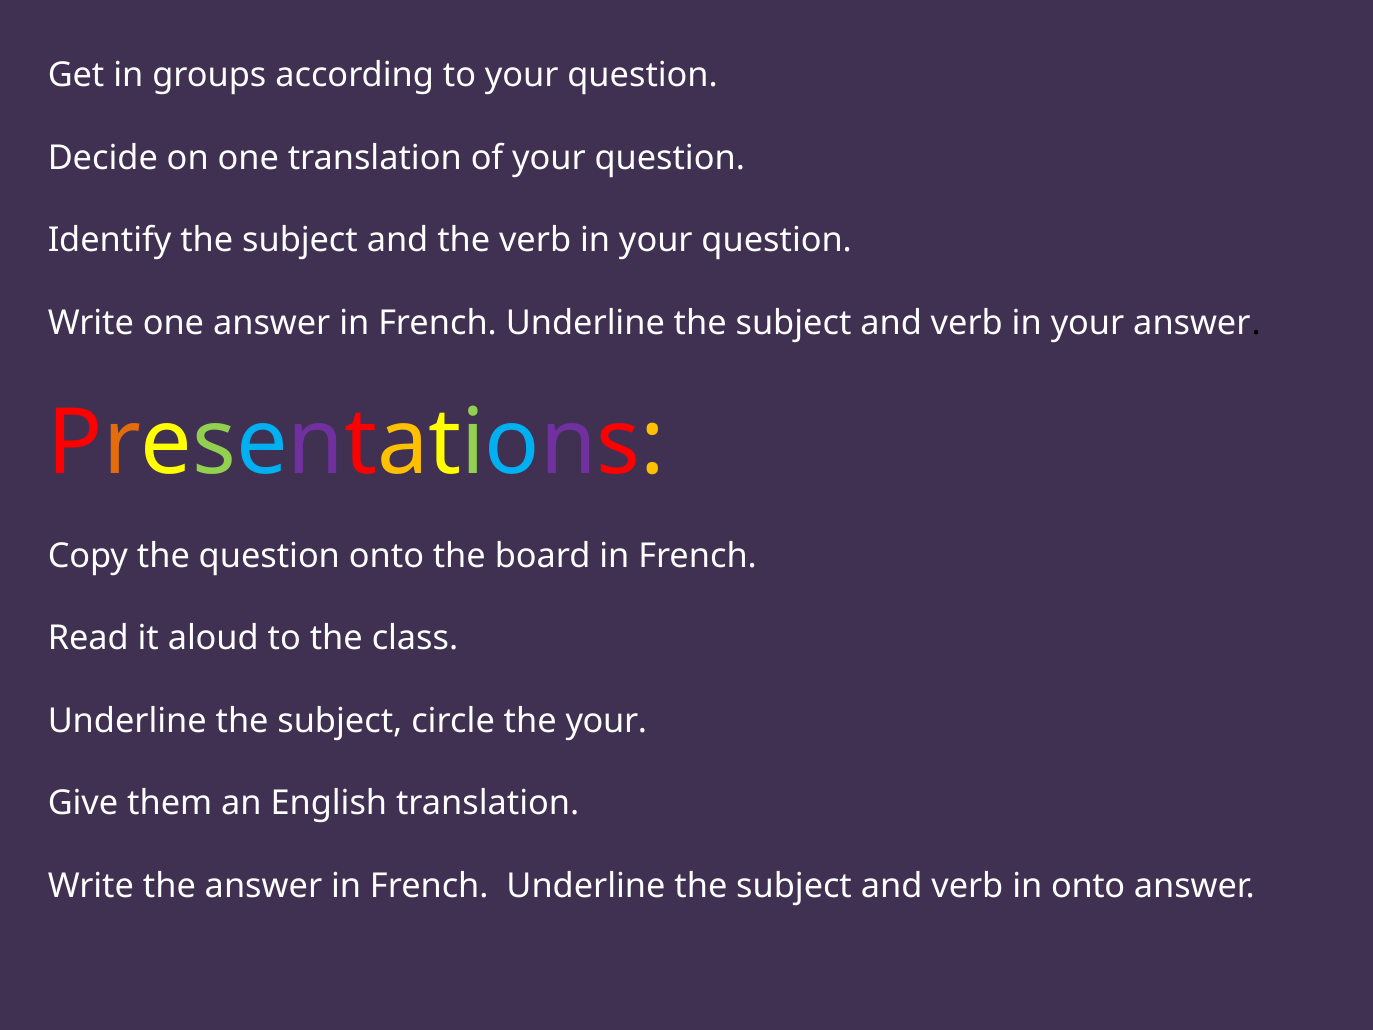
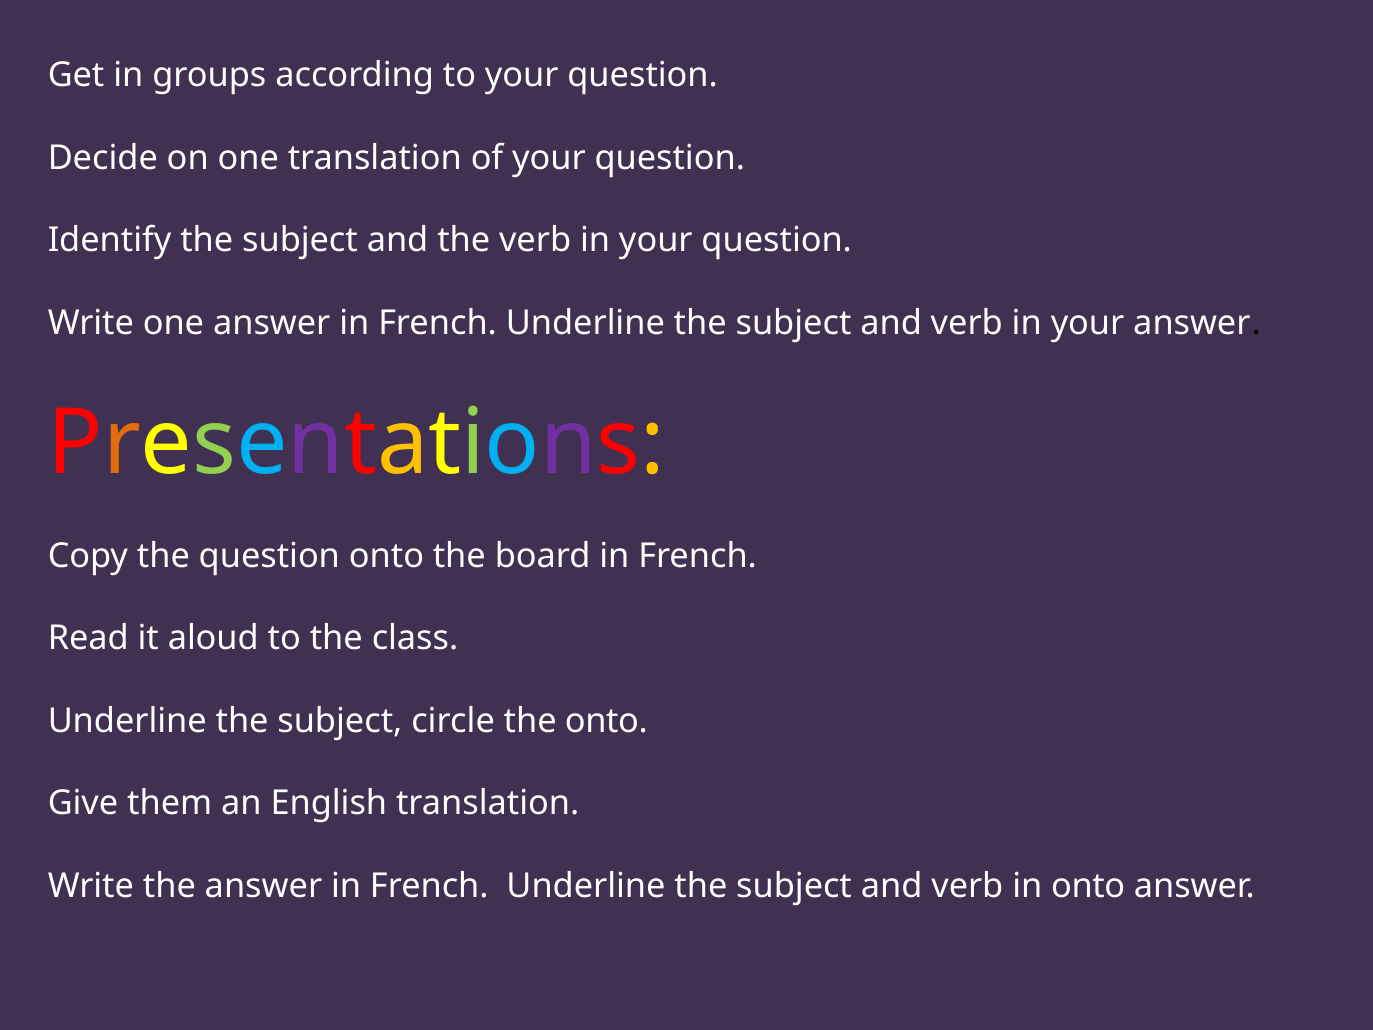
the your: your -> onto (606, 721)
